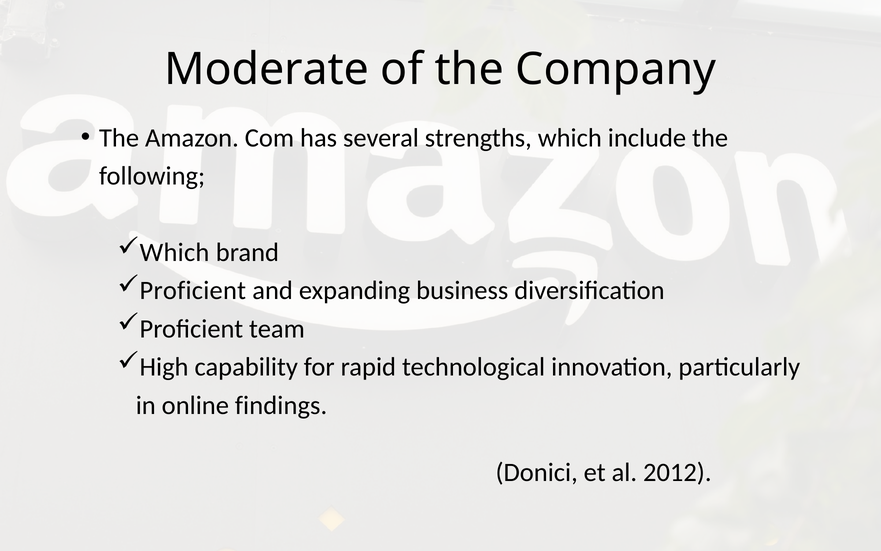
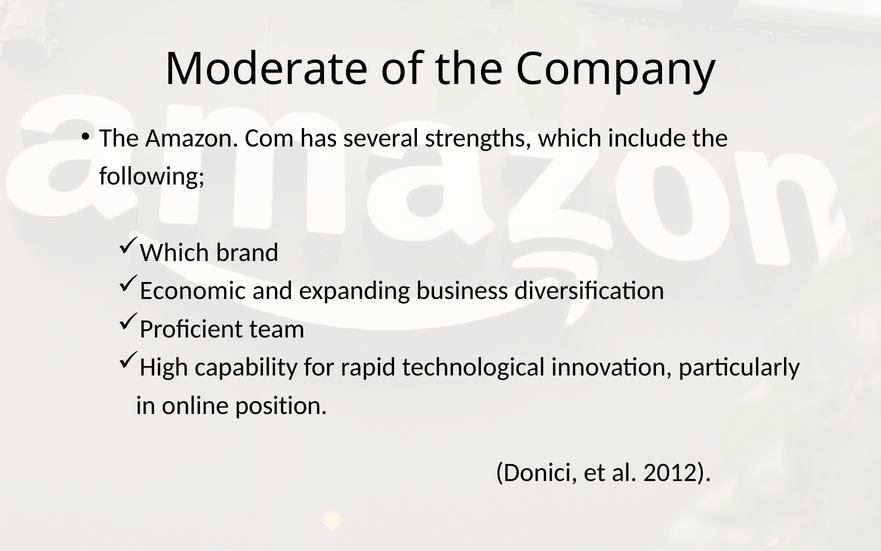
Proficient: Proficient -> Economic (193, 291)
findings: findings -> position (281, 405)
